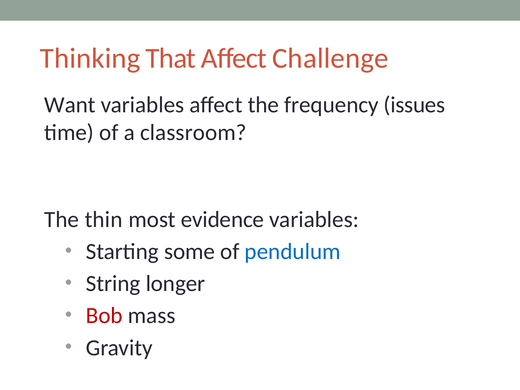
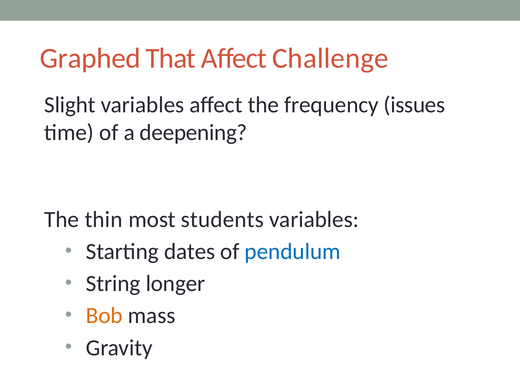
Thinking: Thinking -> Graphed (90, 58)
Want: Want -> Slight (70, 105)
classroom: classroom -> deepening (193, 132)
evidence: evidence -> students (222, 219)
some: some -> dates (190, 252)
Bob colour: red -> orange (104, 316)
